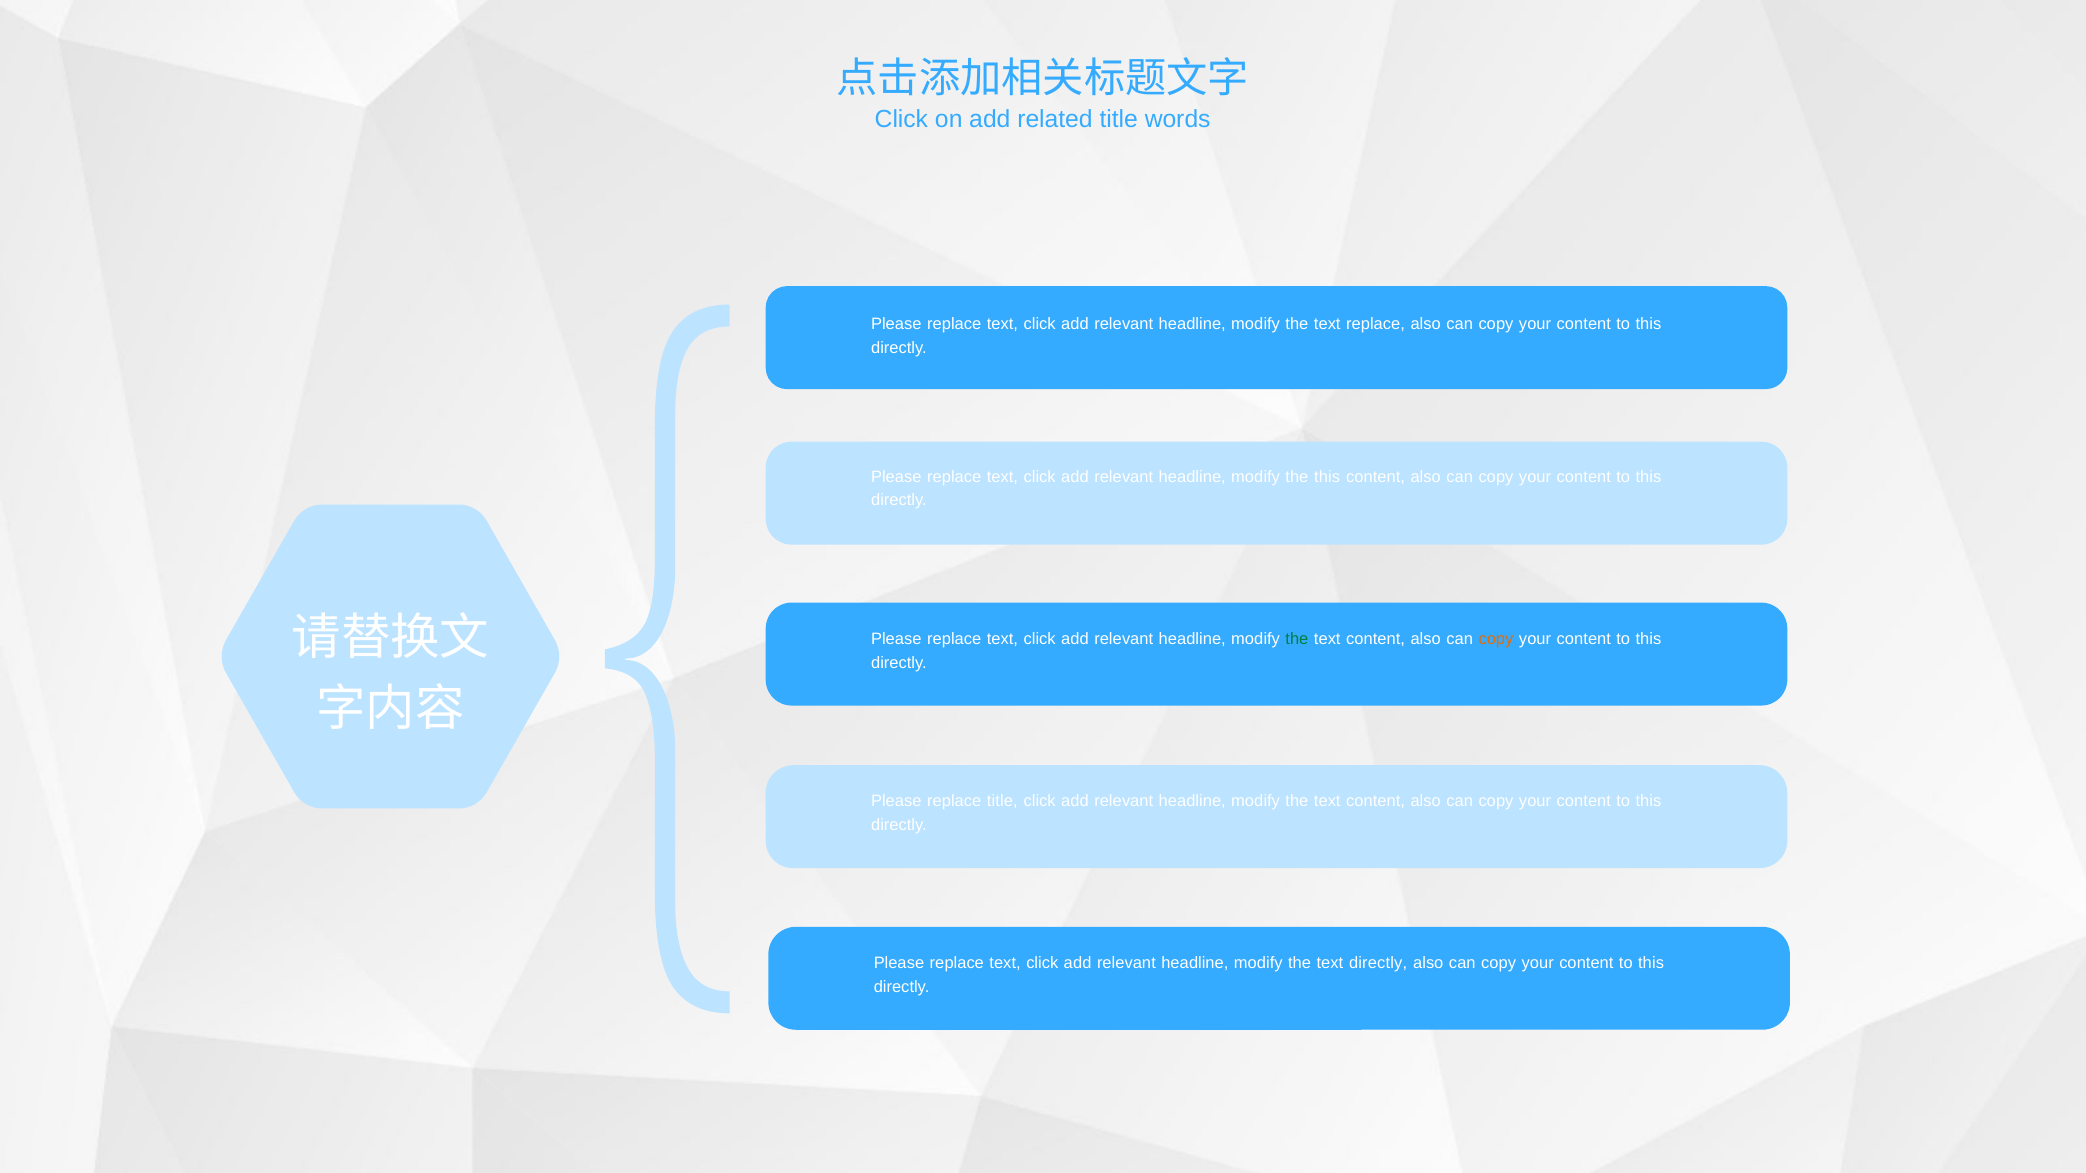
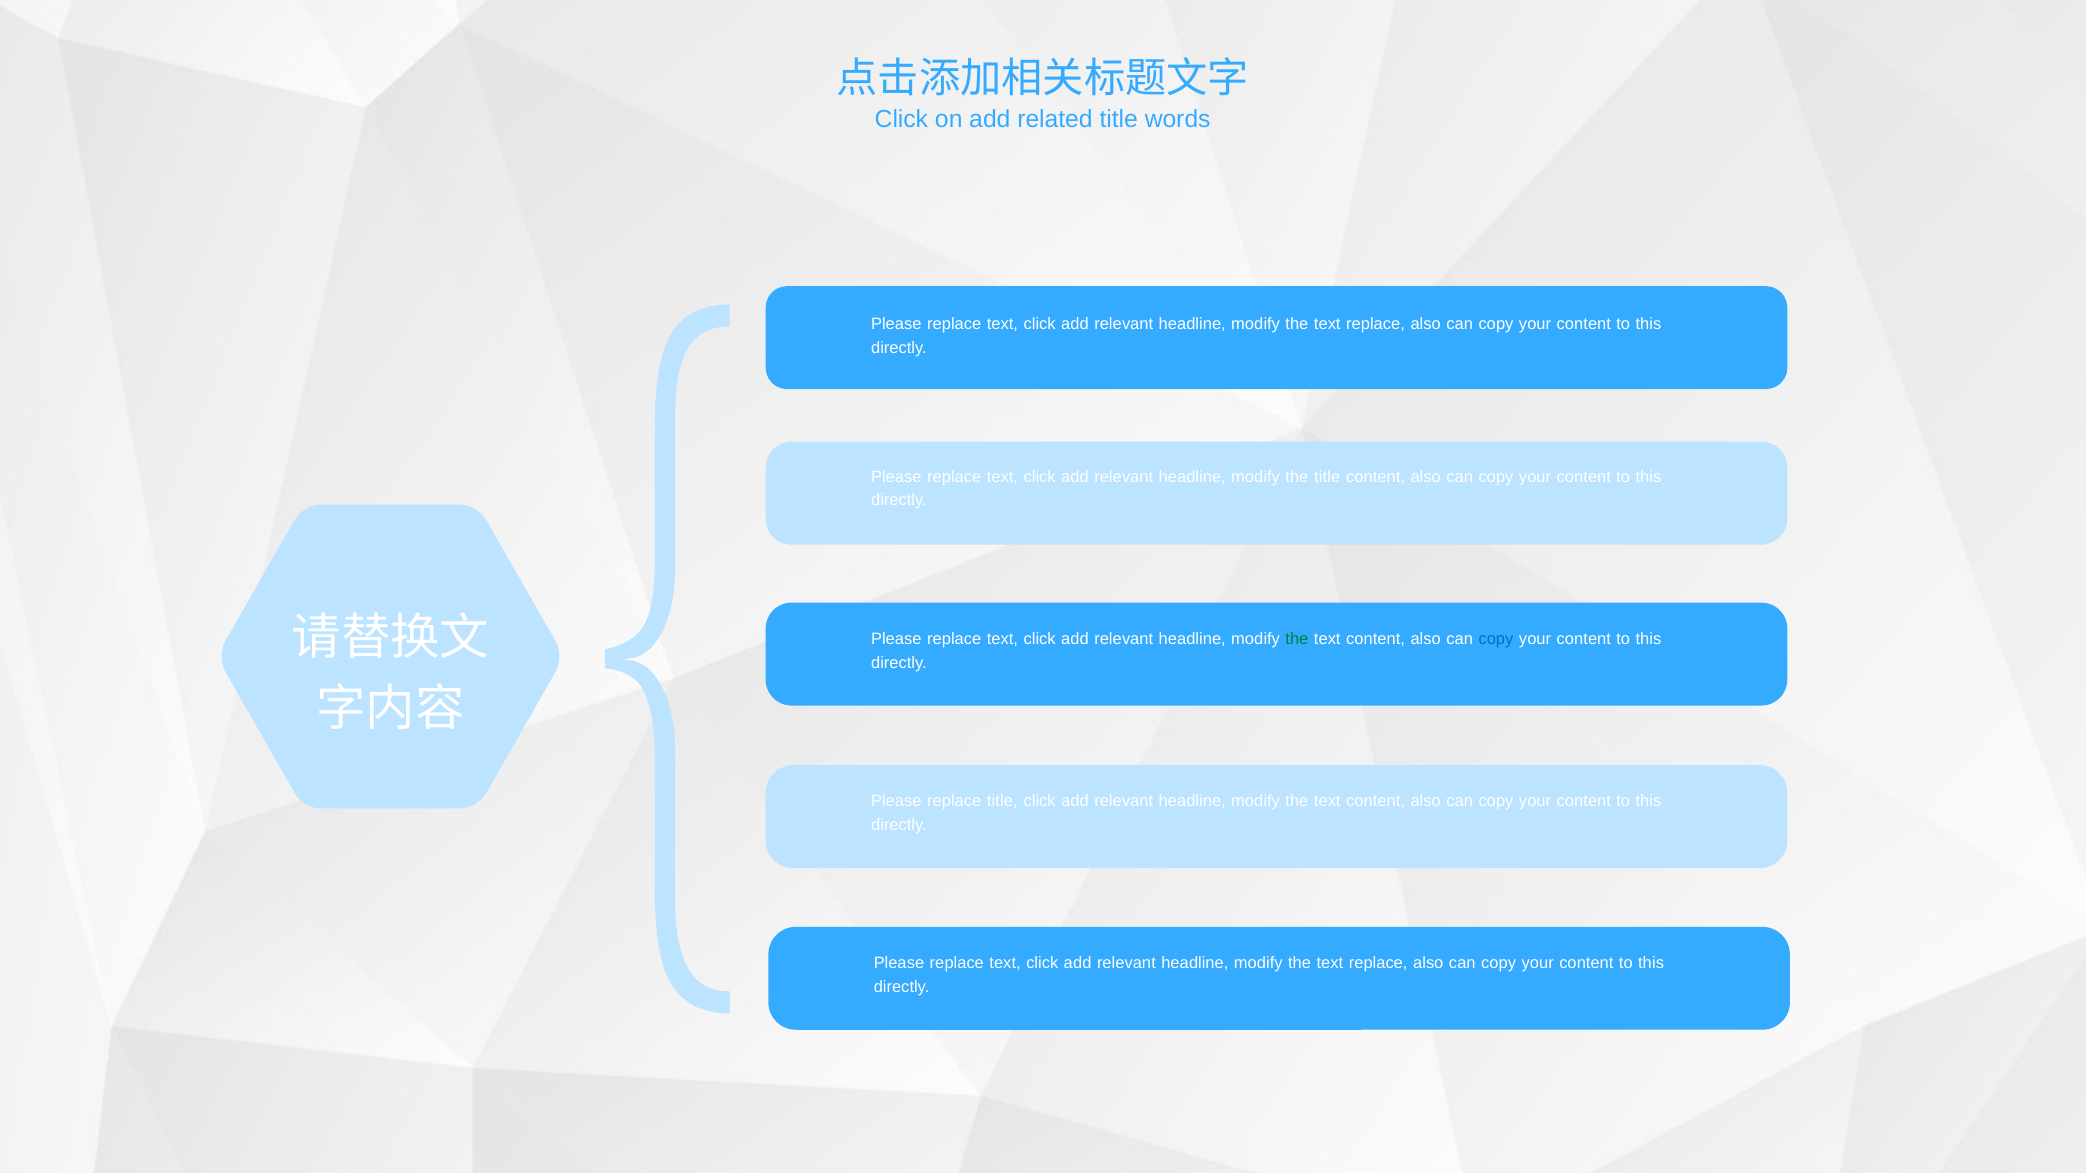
the this: this -> title (1327, 477)
copy colour: orange -> blue (1496, 639)
directly: directly -> replace (1378, 964)
